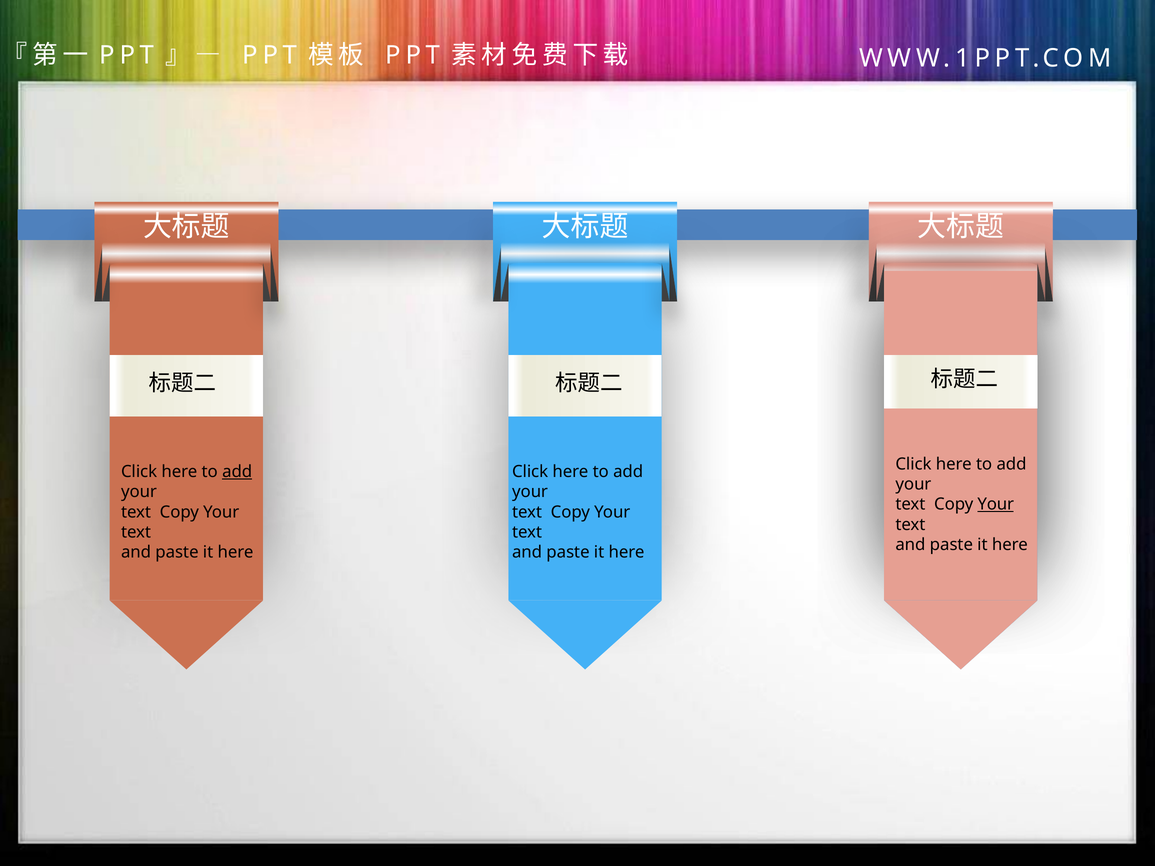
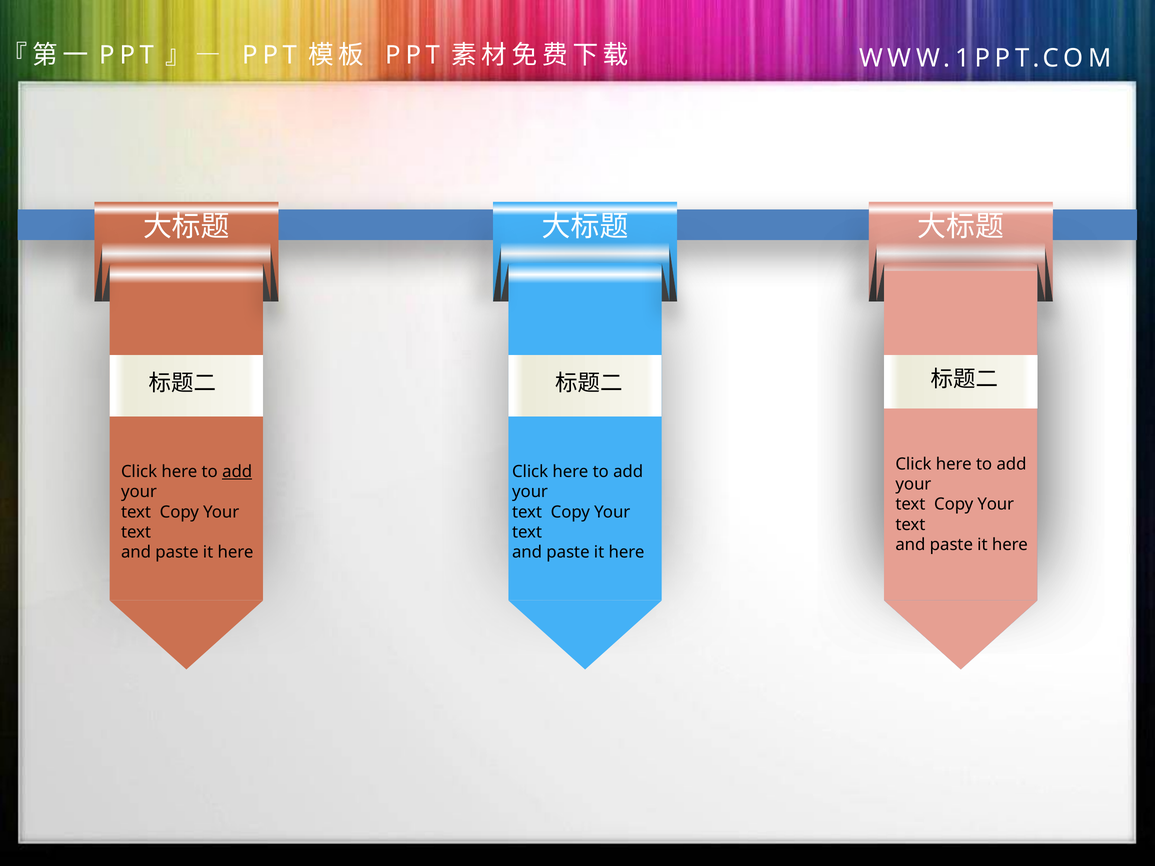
Your underline: present -> none (996, 505)
